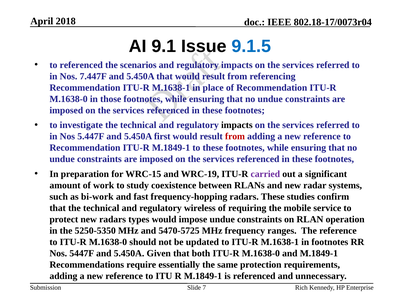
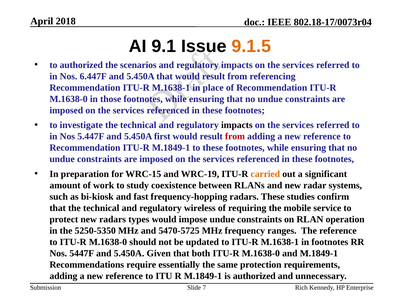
9.1.5 colour: blue -> orange (251, 46)
to referenced: referenced -> authorized (81, 65)
7.447F: 7.447F -> 6.447F (93, 76)
carried colour: purple -> orange (265, 174)
bi-work: bi-work -> bi-kiosk (97, 197)
is referenced: referenced -> authorized (254, 276)
